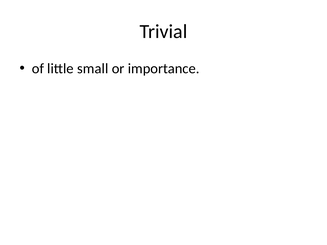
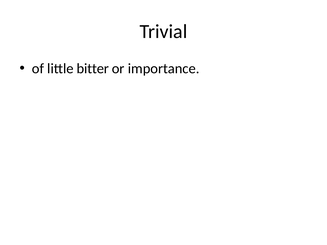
small: small -> bitter (93, 69)
